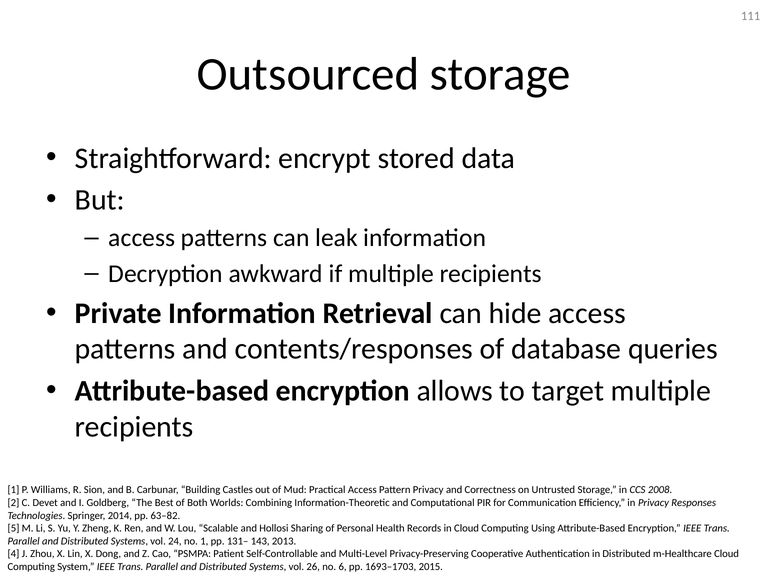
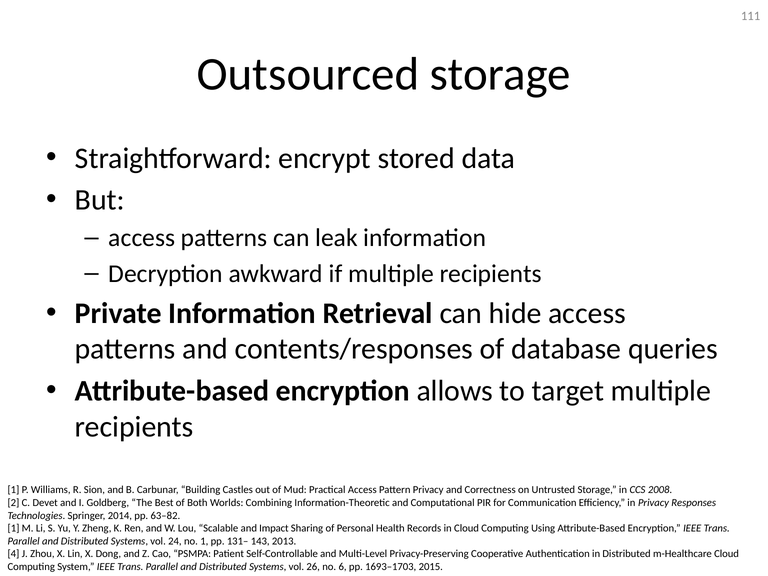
5: 5 -> 1 (13, 528)
Hollosi: Hollosi -> Impact (274, 528)
